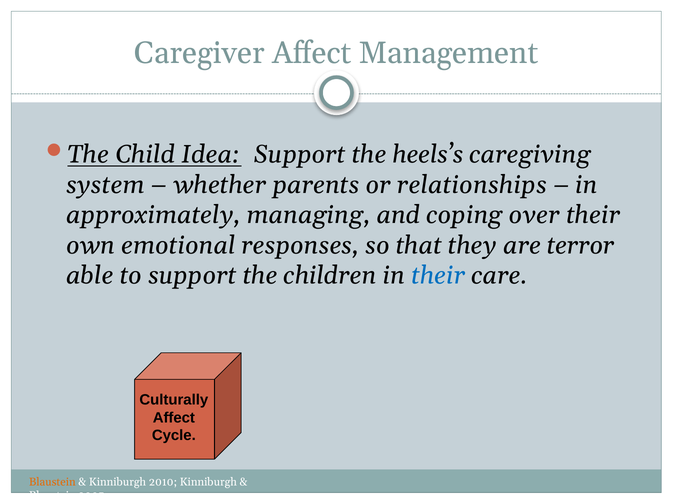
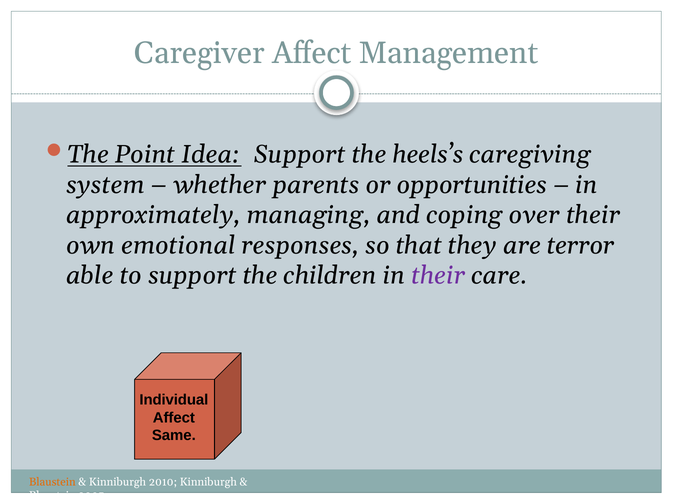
Child: Child -> Point (145, 155)
relationships: relationships -> opportunities (472, 185)
their colour: blue -> purple (438, 276)
Culturally: Culturally -> Individual (174, 400)
Cycle: Cycle -> Same (174, 436)
